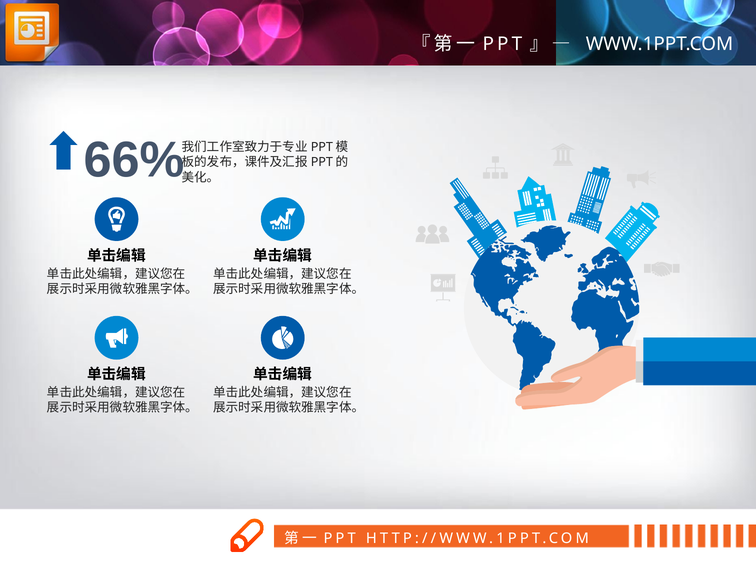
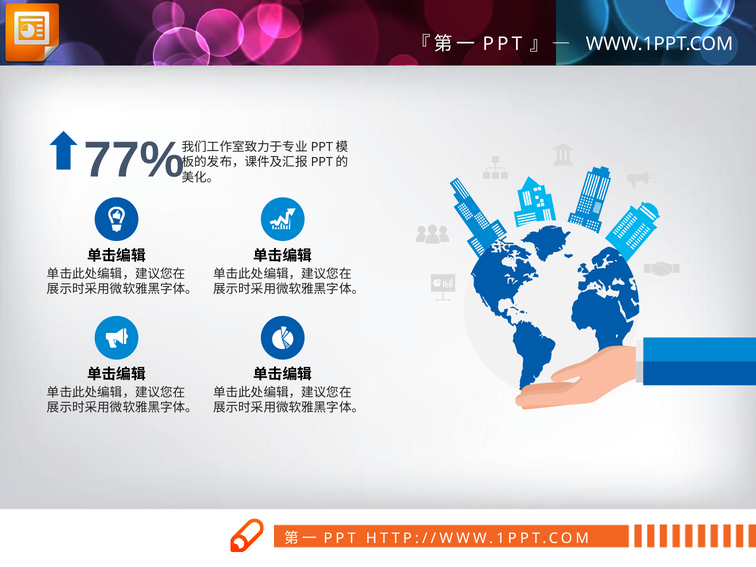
66%: 66% -> 77% (134, 160)
